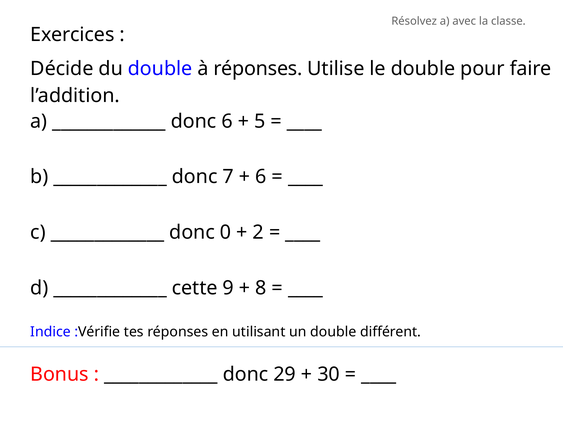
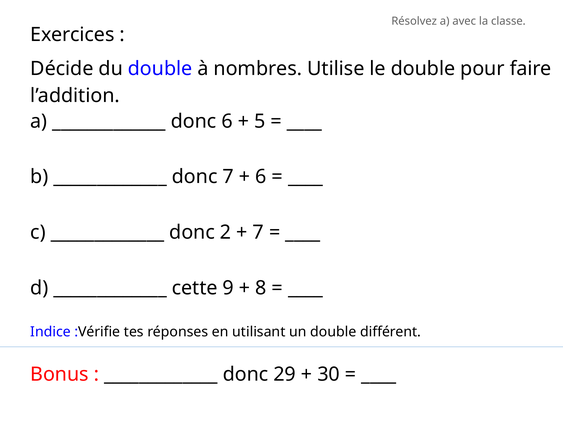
à réponses: réponses -> nombres (258, 69)
0: 0 -> 2 (226, 232)
2: 2 -> 7 (258, 232)
